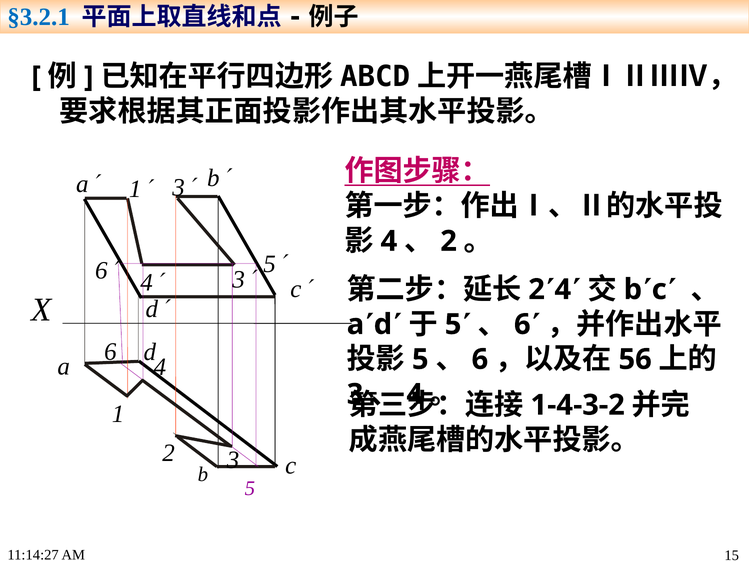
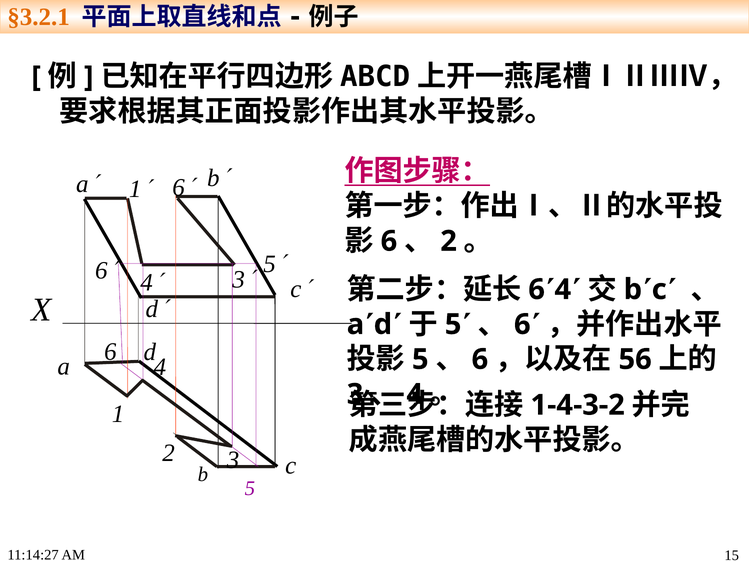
§3.2.1 colour: blue -> orange (39, 17)
3: 3 -> 6 (179, 188)
4: 4 -> 6 (389, 241)
2: 2 -> 6 (537, 290)
